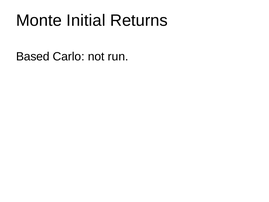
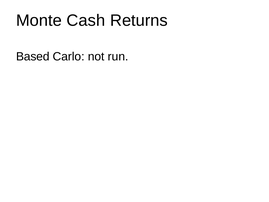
Initial: Initial -> Cash (86, 20)
